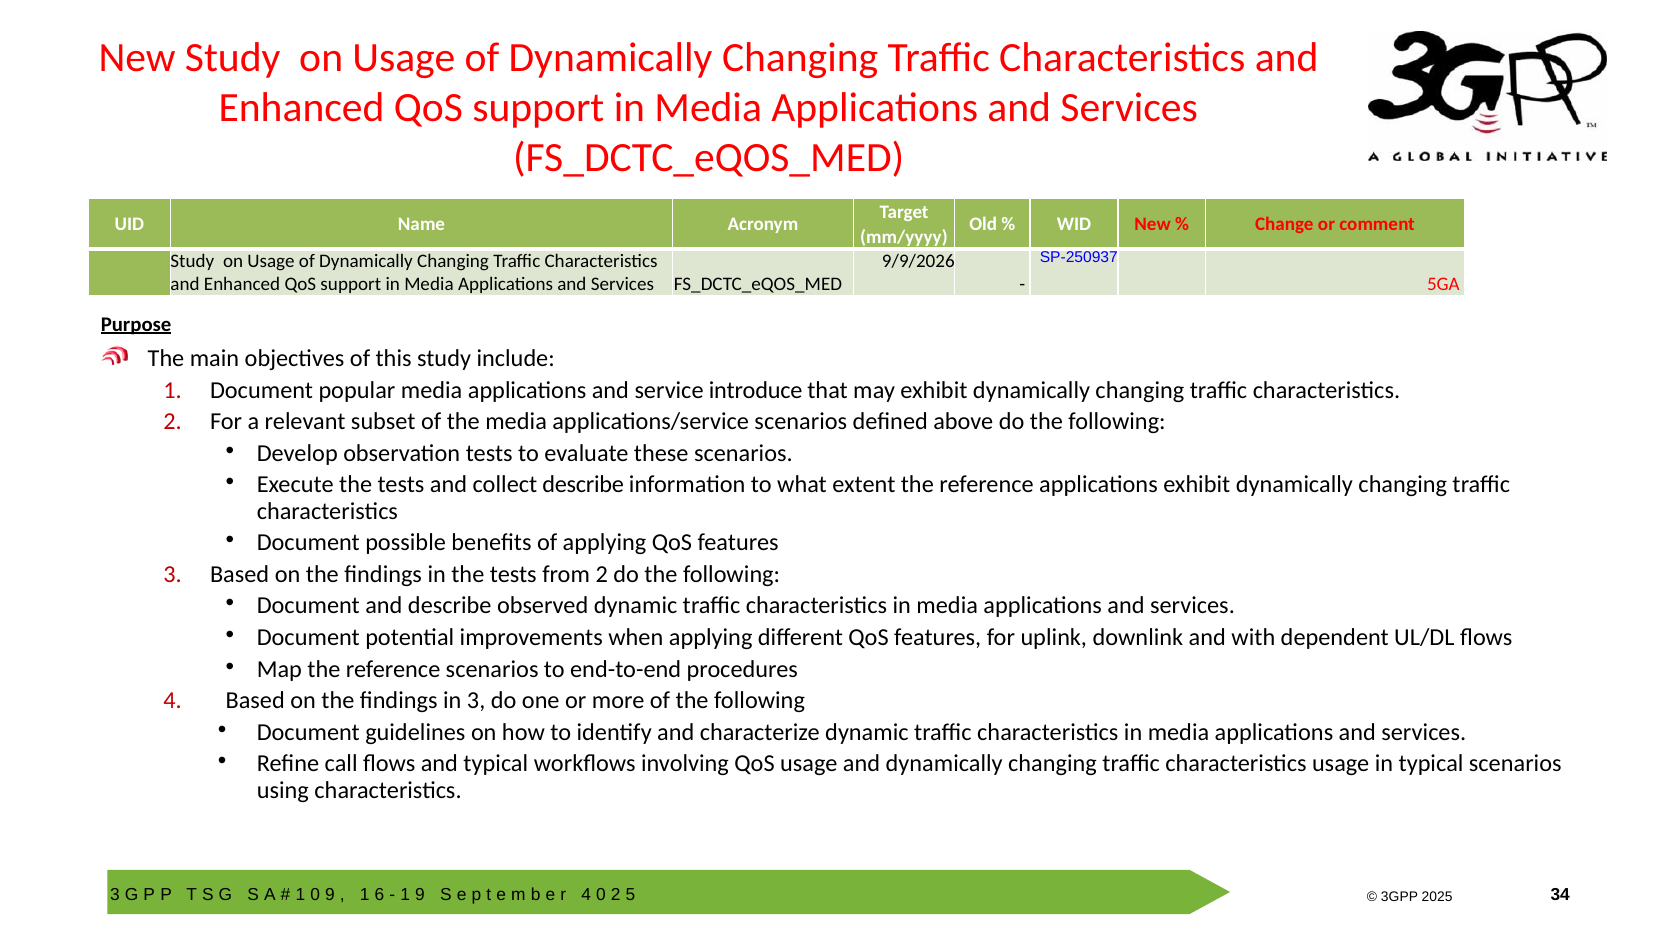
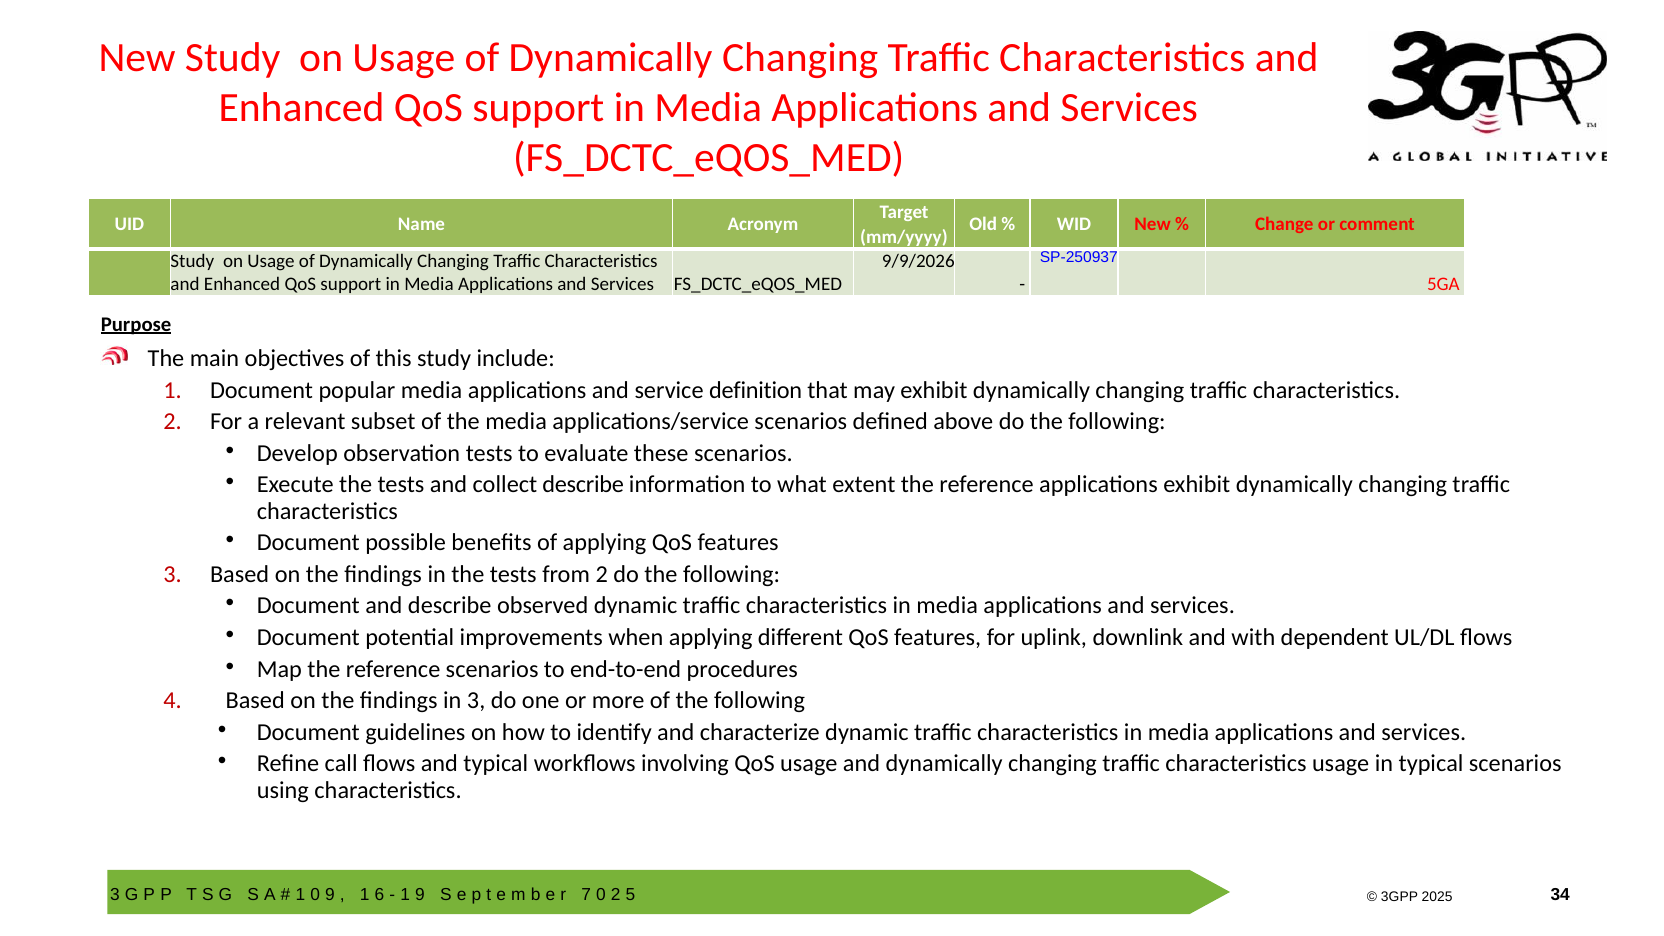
introduce: introduce -> definition (756, 390)
4: 4 -> 7 (586, 895)
